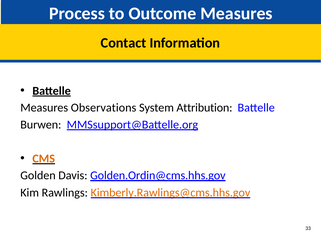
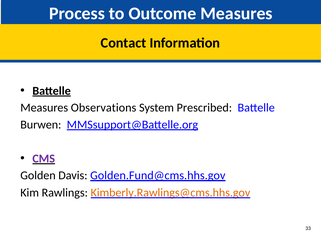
Attribution: Attribution -> Prescribed (204, 108)
CMS colour: orange -> purple (44, 158)
Golden.Ordin@cms.hhs.gov: Golden.Ordin@cms.hhs.gov -> Golden.Fund@cms.hhs.gov (158, 175)
